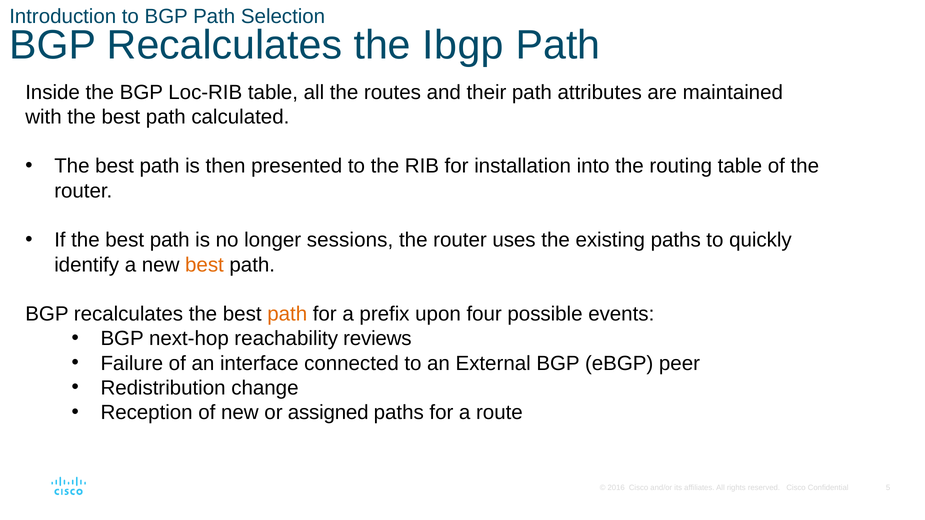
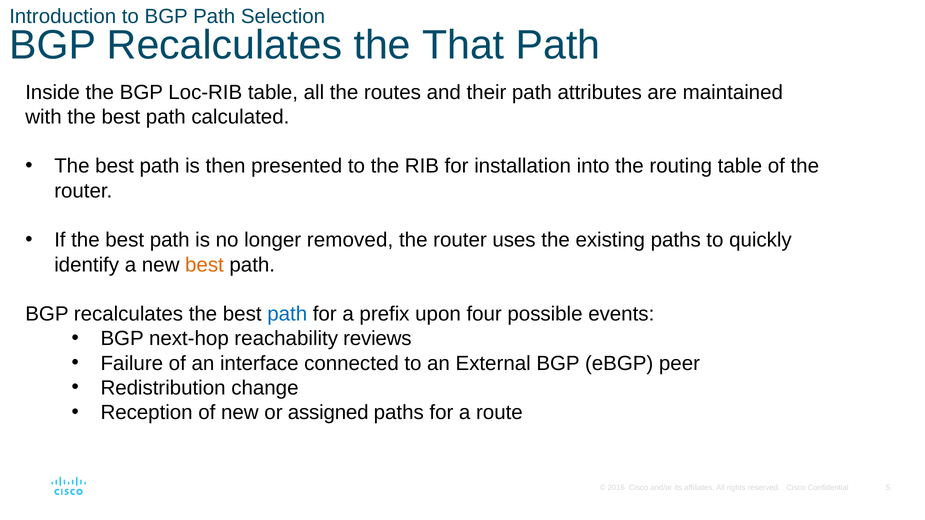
Ibgp: Ibgp -> That (463, 45)
sessions: sessions -> removed (350, 240)
path colour: orange -> blue (287, 314)
